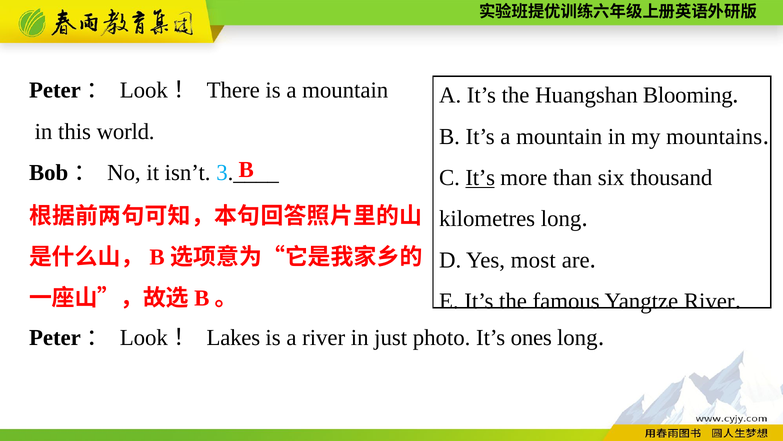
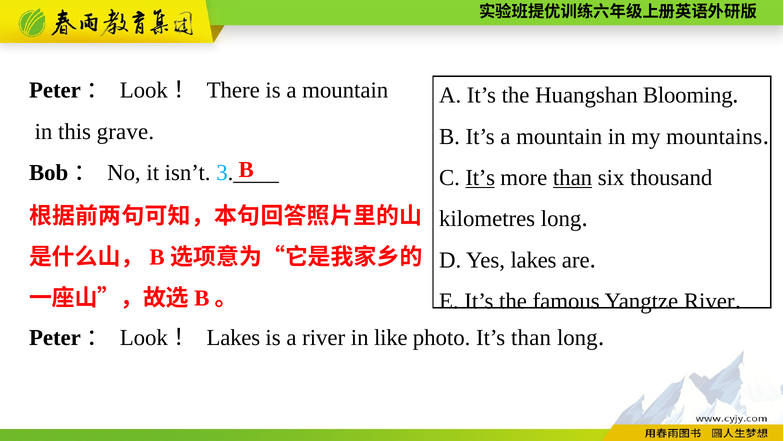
world: world -> grave (125, 131)
than underline: none -> present (573, 177)
Yes most: most -> lakes (533, 260)
just: just -> like (391, 337)
It’s ones: ones -> than (531, 337)
